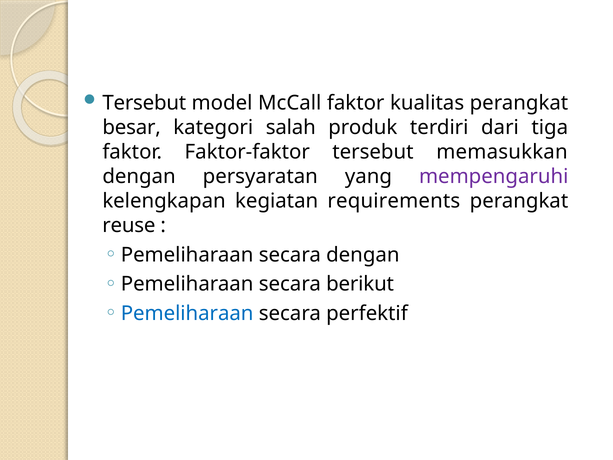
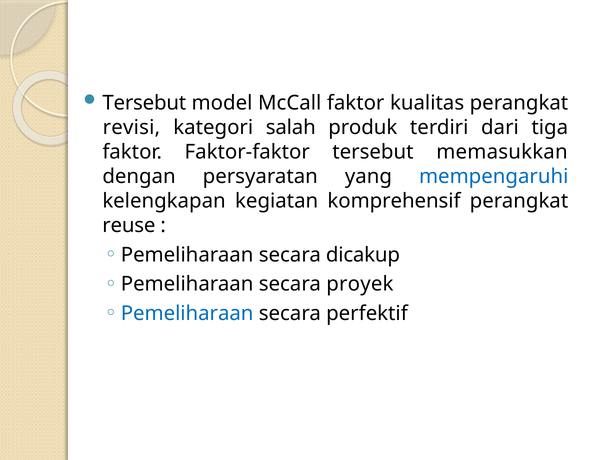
besar: besar -> revisi (131, 127)
mempengaruhi colour: purple -> blue (494, 176)
requirements: requirements -> komprehensif (394, 201)
secara dengan: dengan -> dicakup (363, 255)
berikut: berikut -> proyek (360, 284)
